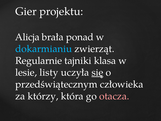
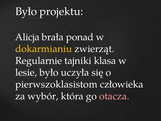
Gier: Gier -> Było (26, 11)
dokarmianiu colour: light blue -> yellow (44, 49)
lesie listy: listy -> było (49, 72)
się underline: present -> none (97, 72)
przedświątecznym: przedświątecznym -> pierwszoklasistom (56, 84)
którzy: którzy -> wybór (43, 96)
